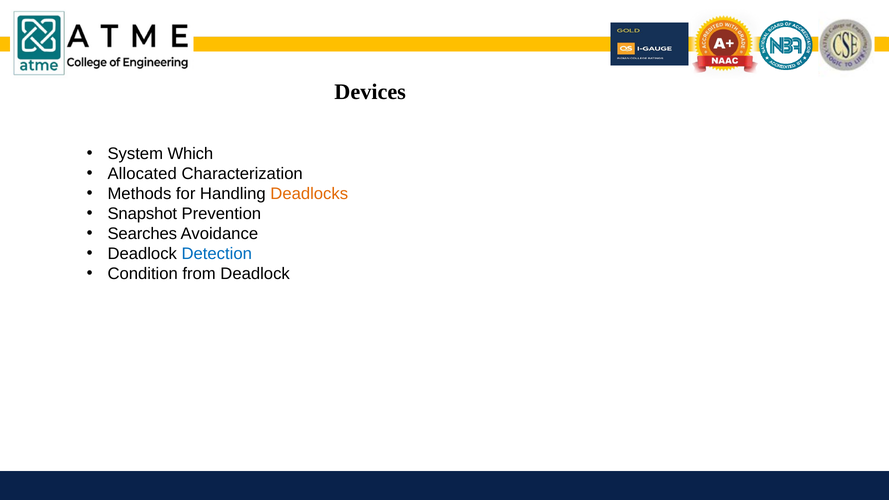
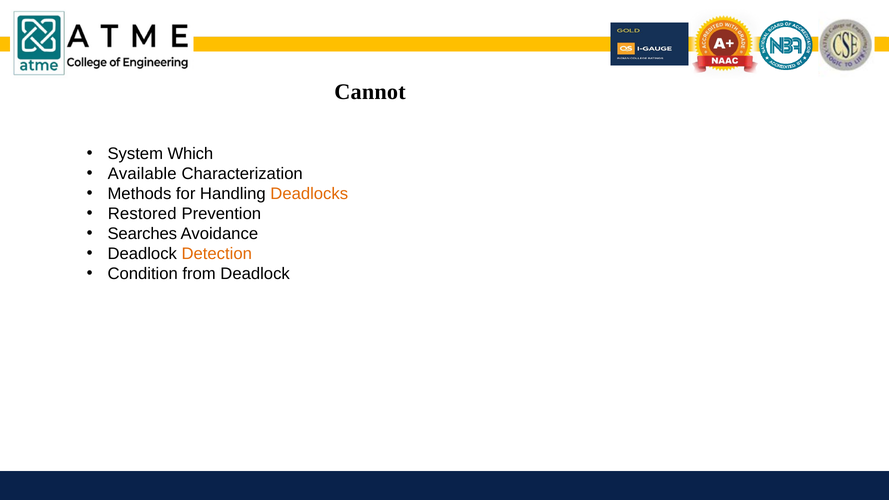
Devices: Devices -> Cannot (370, 92)
Allocated: Allocated -> Available (142, 174)
Snapshot: Snapshot -> Restored (142, 214)
Detection colour: blue -> orange (217, 254)
